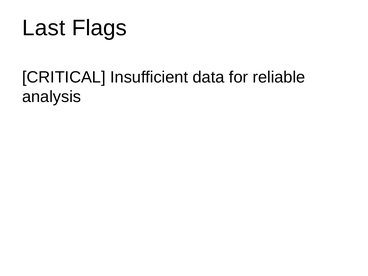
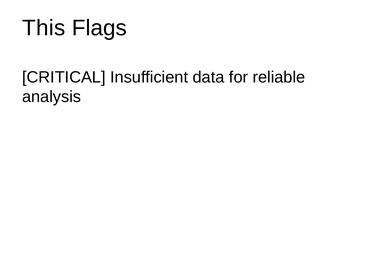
Last: Last -> This (44, 28)
